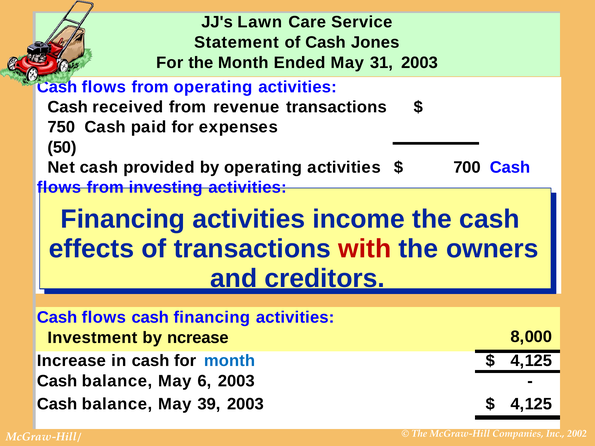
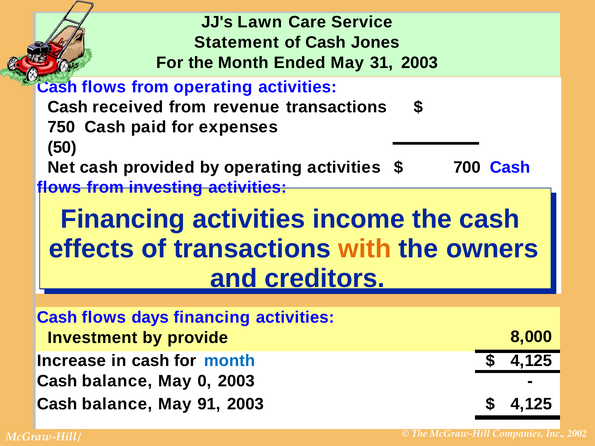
with colour: red -> orange (365, 249)
flows cash: cash -> days (150, 318)
ncrease: ncrease -> provide (198, 338)
6: 6 -> 0 (204, 381)
39: 39 -> 91 (209, 404)
